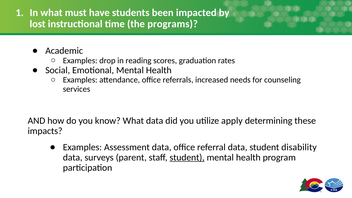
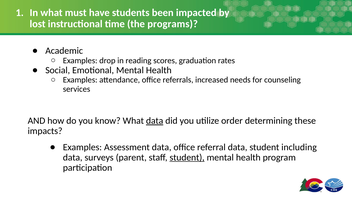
data underline: none -> present (155, 121)
apply: apply -> order (232, 121)
disability: disability -> including (299, 147)
